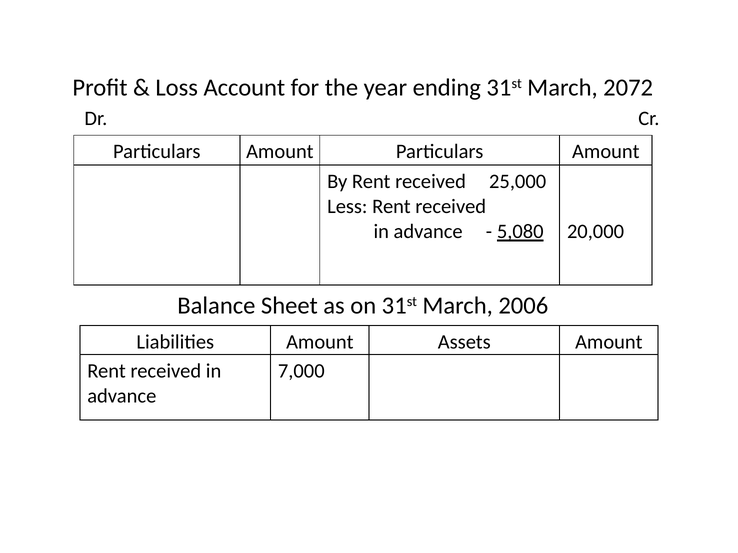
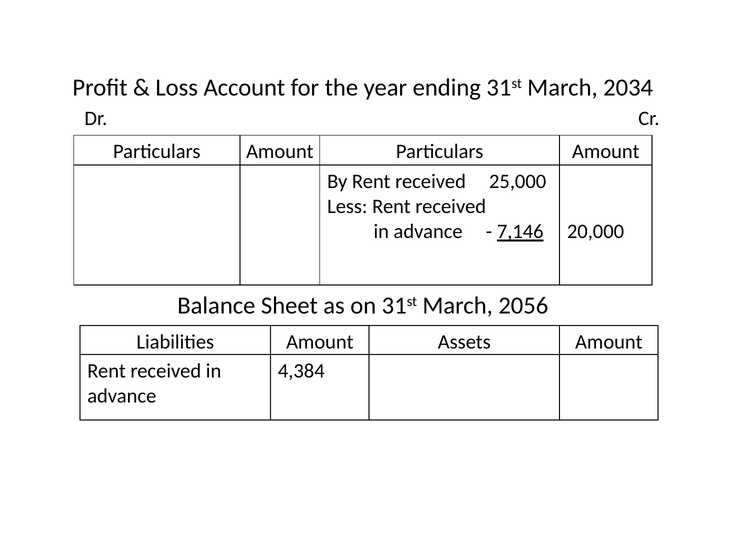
2072: 2072 -> 2034 (628, 88)
5,080: 5,080 -> 7,146 (520, 232)
2006: 2006 -> 2056 (523, 306)
7,000: 7,000 -> 4,384 (301, 371)
